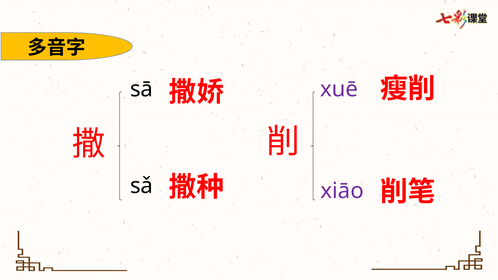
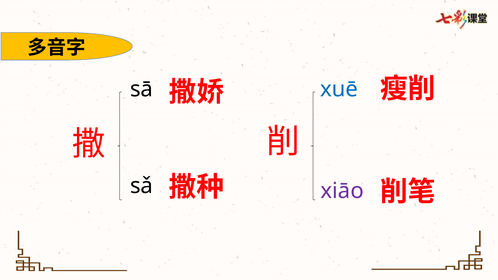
xuē colour: purple -> blue (339, 89)
